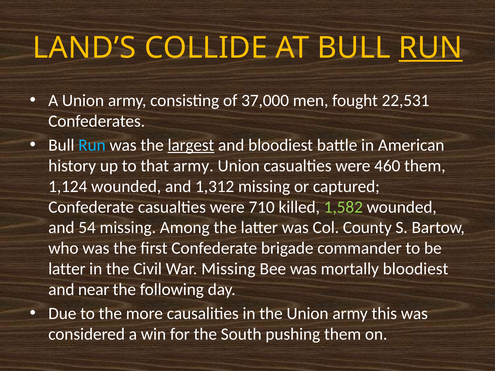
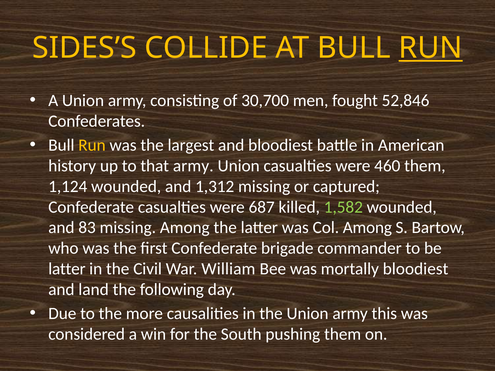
LAND’S: LAND’S -> SIDES’S (84, 48)
37,000: 37,000 -> 30,700 (265, 101)
22,531: 22,531 -> 52,846 (406, 101)
Run colour: light blue -> yellow (92, 145)
largest underline: present -> none (191, 145)
710: 710 -> 687 (262, 207)
54: 54 -> 83 (87, 228)
Col County: County -> Among (367, 228)
War Missing: Missing -> William (228, 269)
near: near -> land (94, 290)
